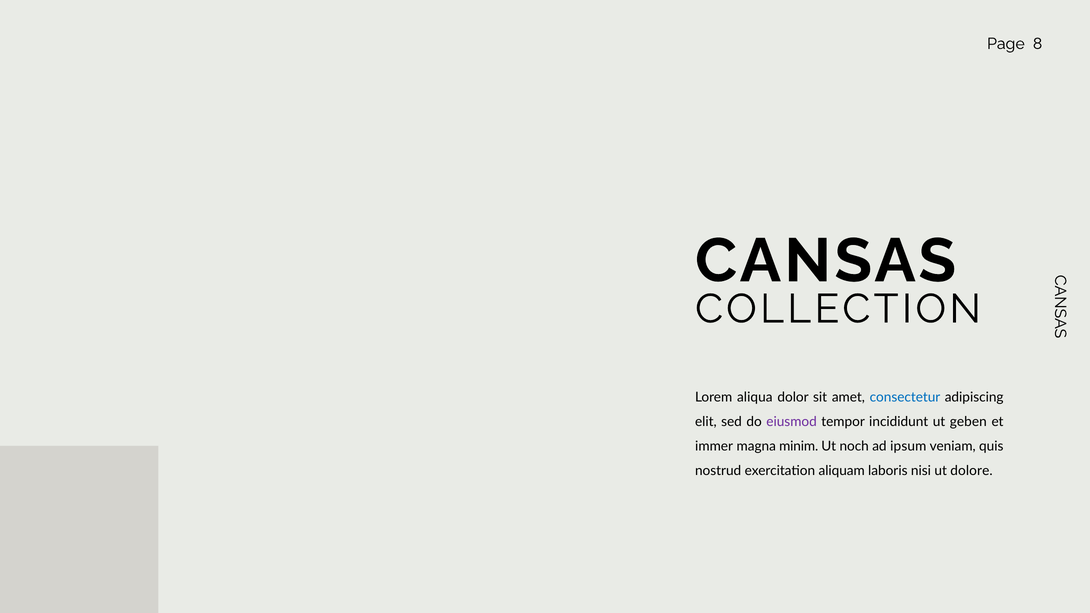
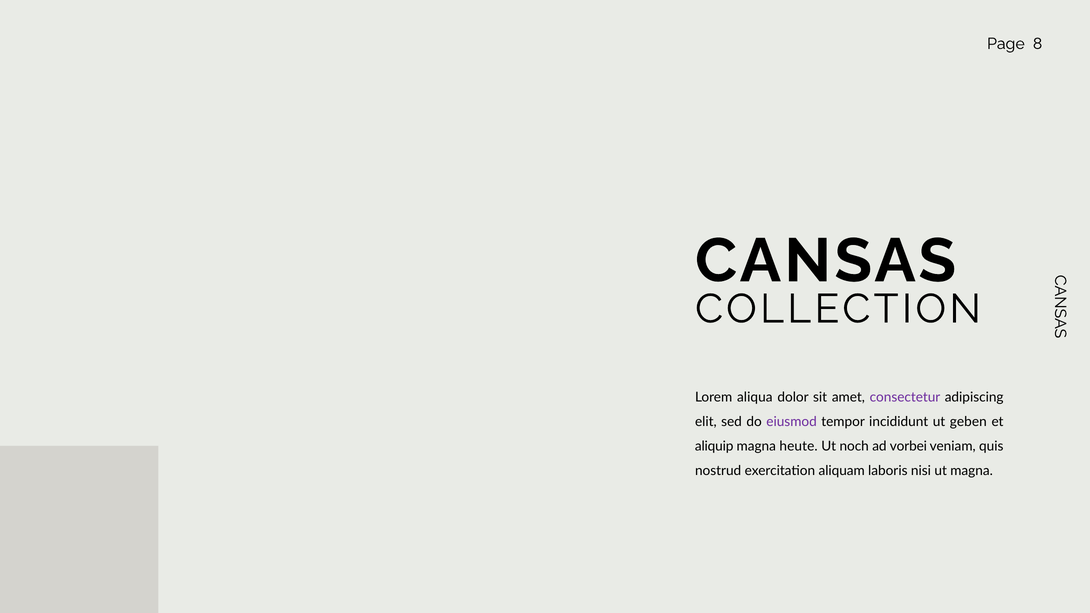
consectetur colour: blue -> purple (905, 397)
immer: immer -> aliquip (714, 446)
minim: minim -> heute (799, 446)
ipsum: ipsum -> vorbei (908, 446)
ut dolore: dolore -> magna (972, 471)
